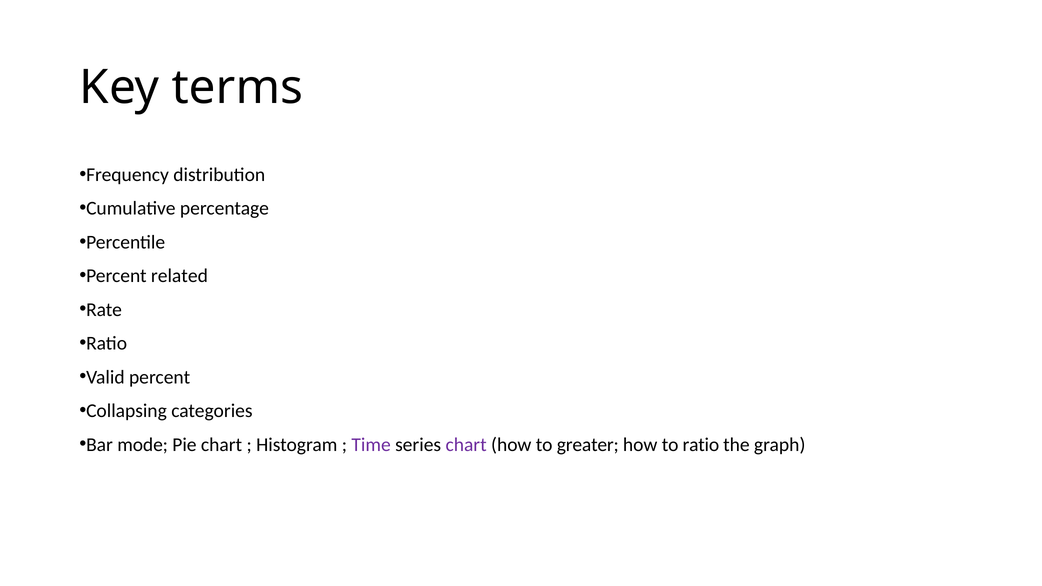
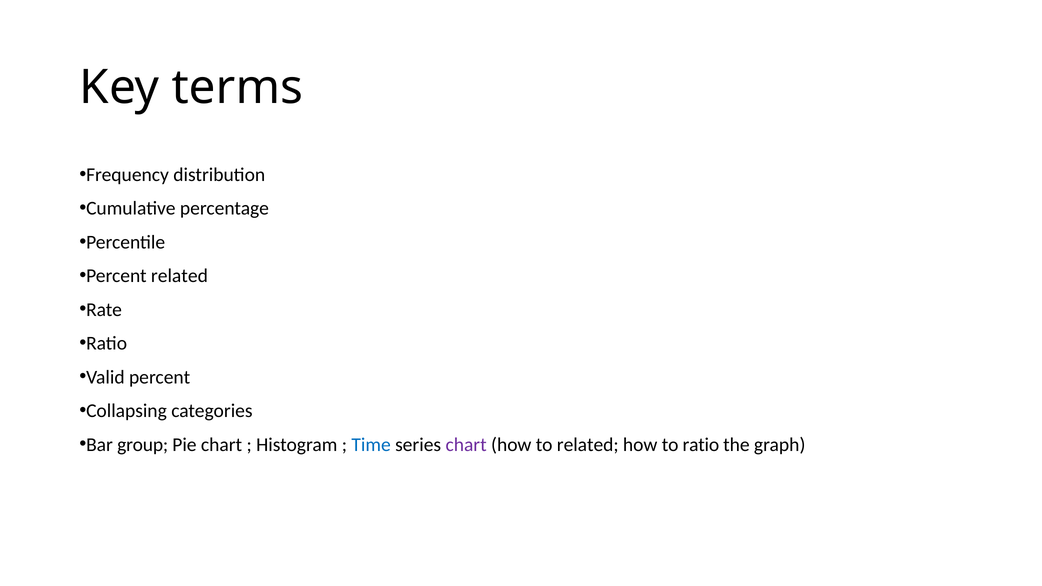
mode: mode -> group (143, 445)
Time colour: purple -> blue (371, 445)
to greater: greater -> related (588, 445)
